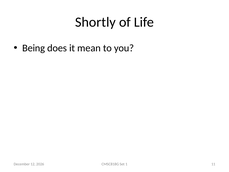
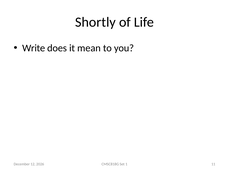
Being: Being -> Write (34, 48)
